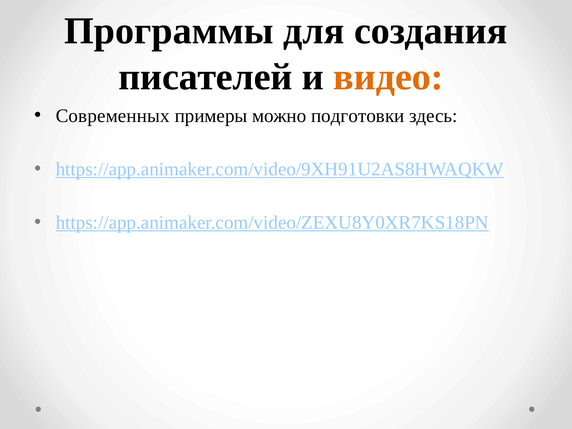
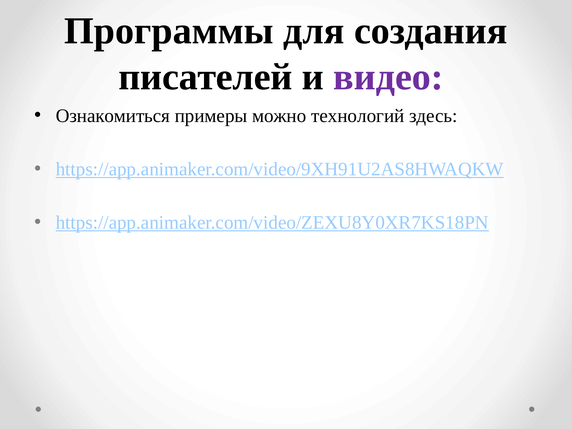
видео colour: orange -> purple (388, 77)
Современных: Современных -> Ознакомиться (113, 116)
подготовки: подготовки -> технологий (358, 116)
